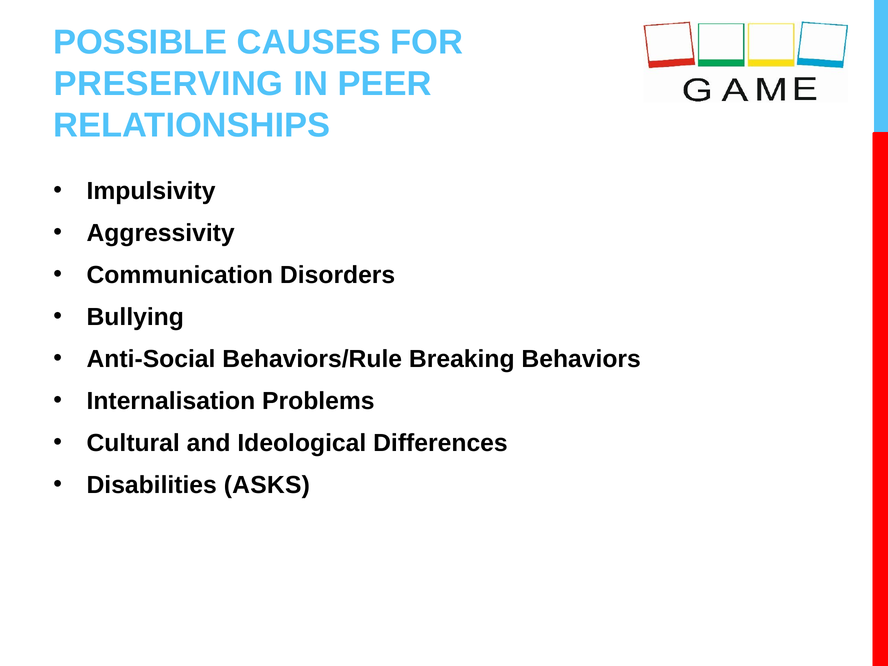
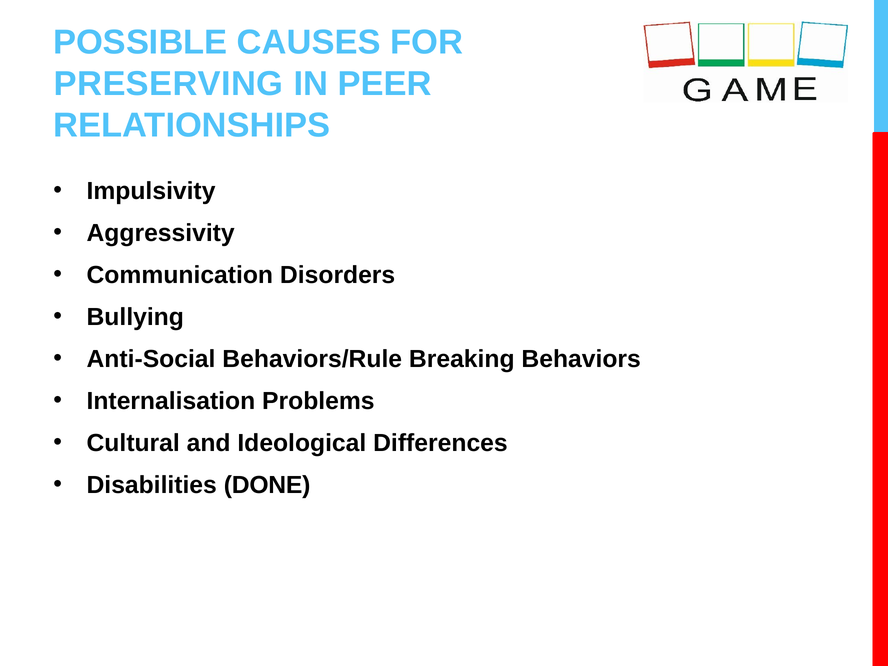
ASKS: ASKS -> DONE (267, 485)
